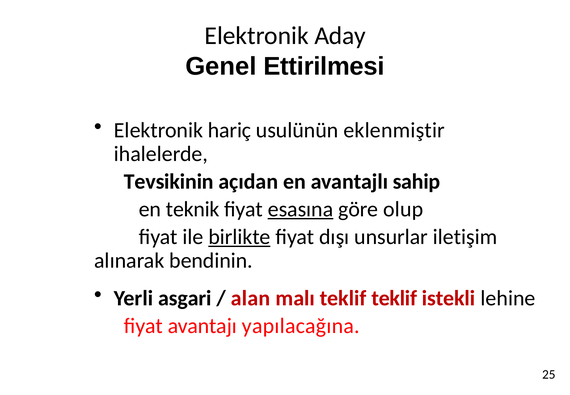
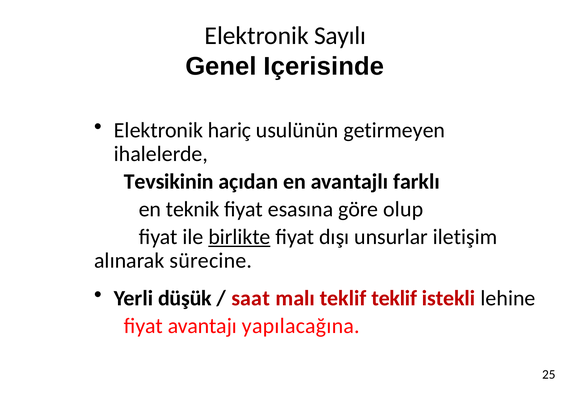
Aday: Aday -> Sayılı (340, 36)
Ettirilmesi: Ettirilmesi -> Içerisinde (324, 66)
eklenmiştir: eklenmiştir -> getirmeyen (394, 130)
sahip: sahip -> farklı (416, 181)
esasına underline: present -> none (301, 209)
bendinin: bendinin -> sürecine (211, 260)
asgari: asgari -> düşük (185, 298)
alan: alan -> saat (251, 298)
